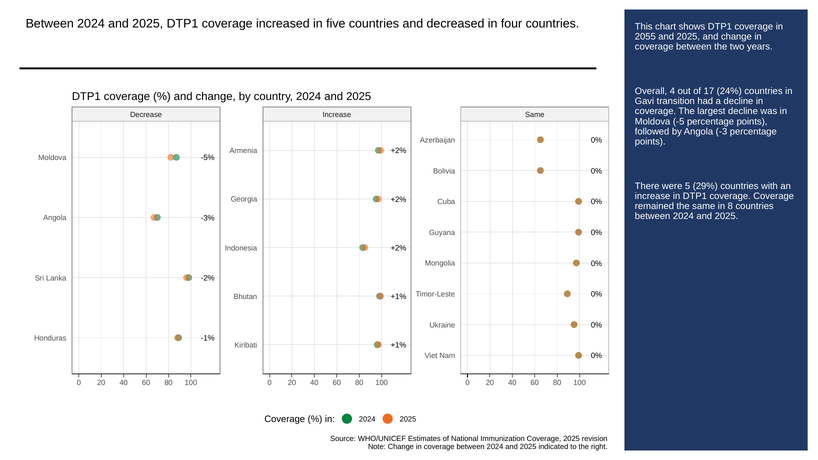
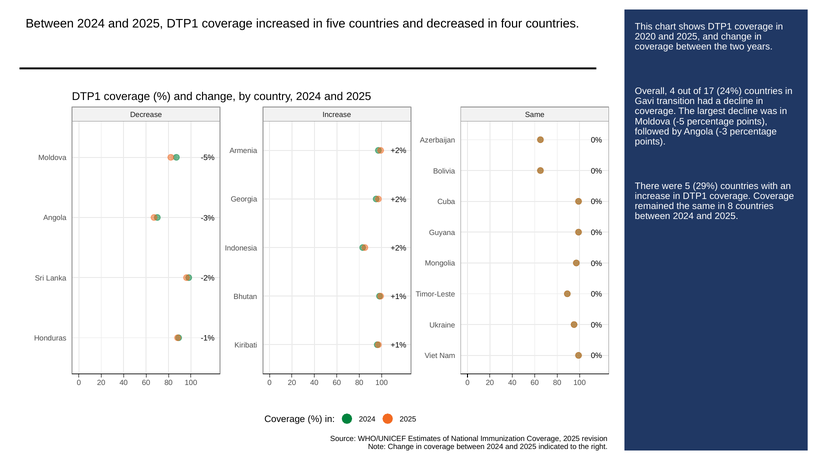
2055: 2055 -> 2020 (645, 37)
